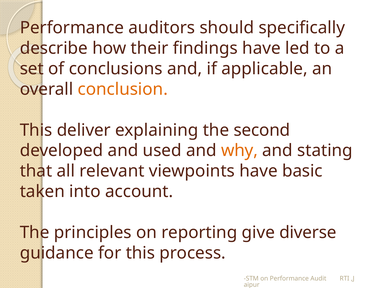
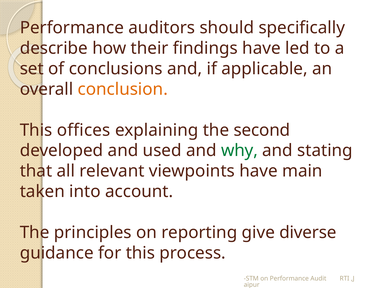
deliver: deliver -> offices (84, 130)
why colour: orange -> green (239, 151)
basic: basic -> main (302, 171)
